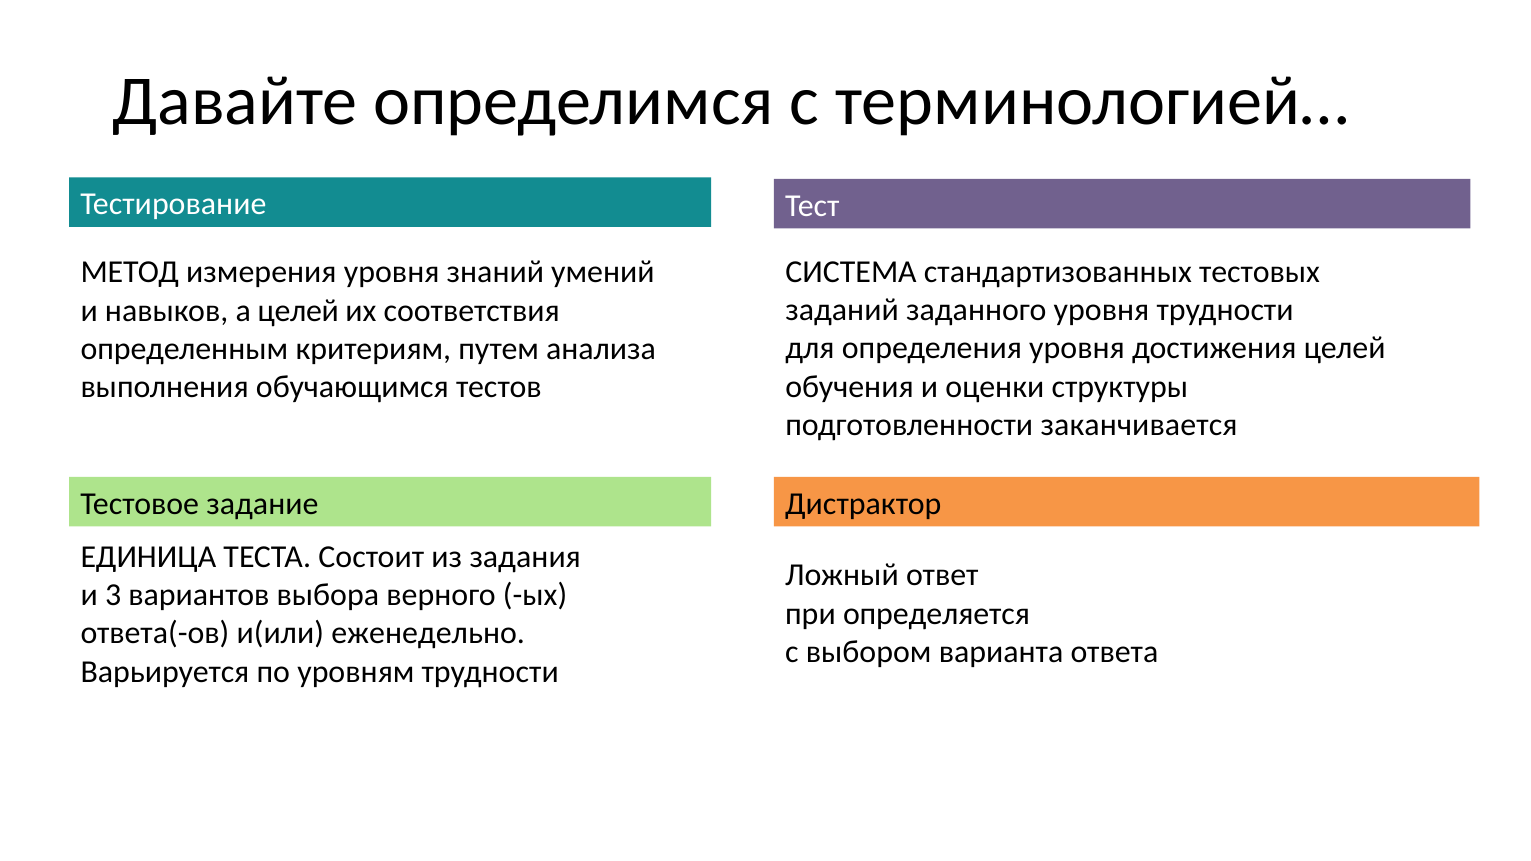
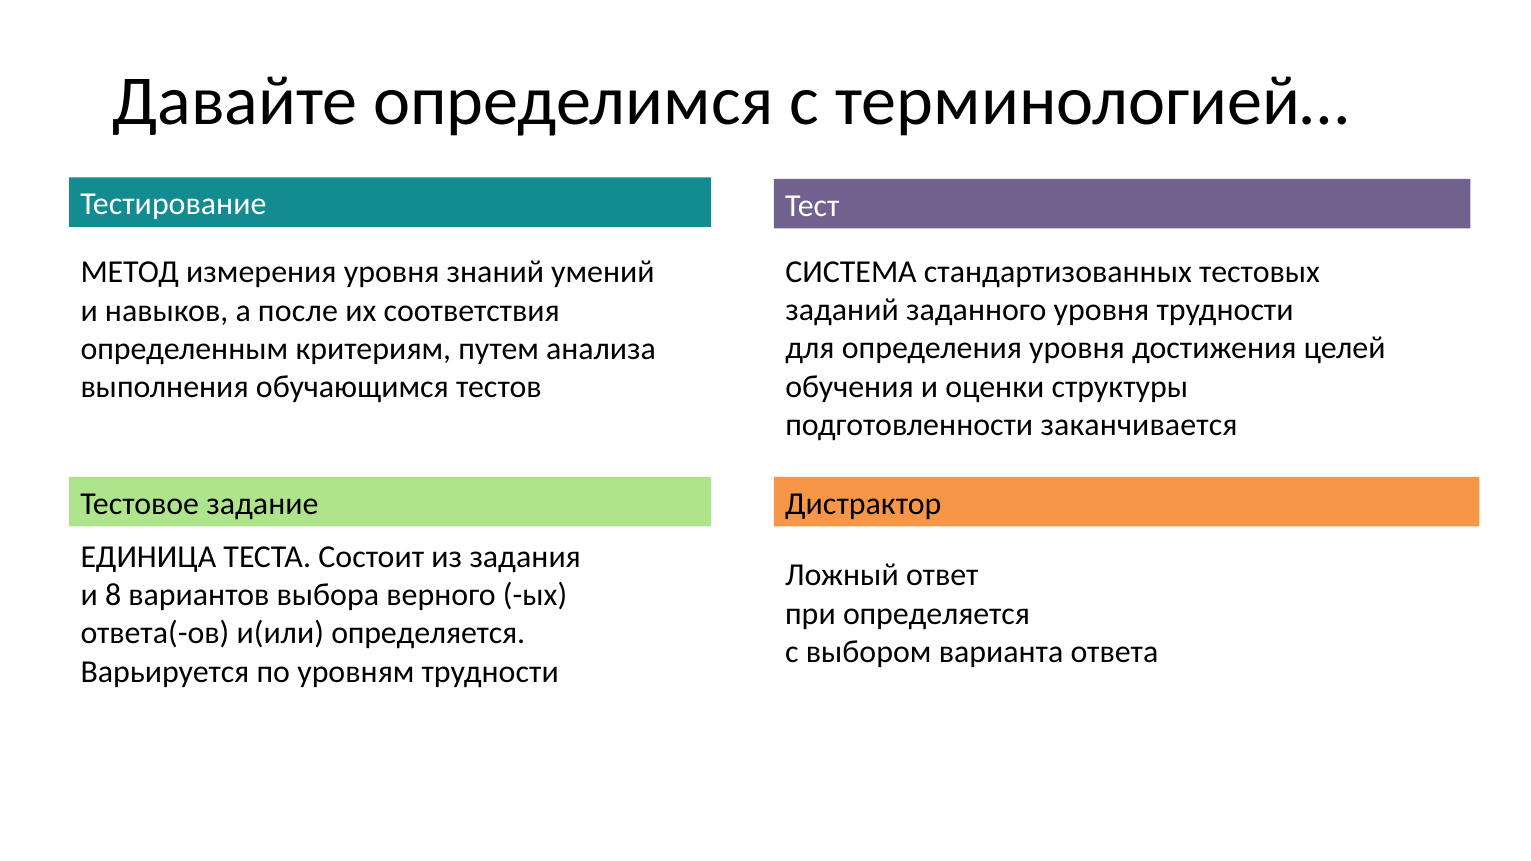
а целей: целей -> после (298, 311)
3: 3 -> 8 (113, 595)
и(или еженедельно: еженедельно -> определяется (428, 633)
